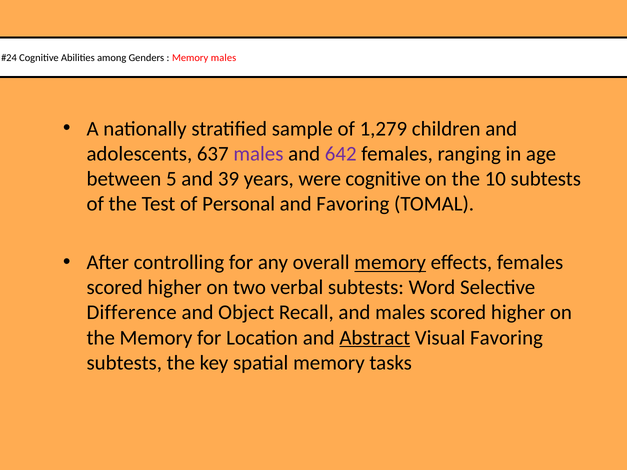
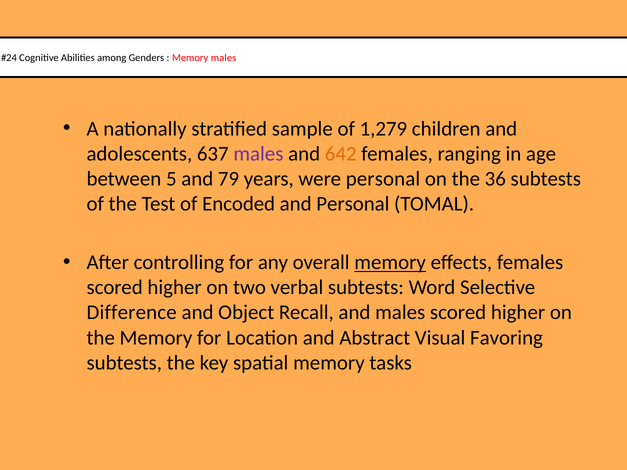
642 colour: purple -> orange (341, 154)
39: 39 -> 79 (229, 179)
were cognitive: cognitive -> personal (383, 179)
10: 10 -> 36 (495, 179)
Personal: Personal -> Encoded (239, 204)
and Favoring: Favoring -> Personal (353, 204)
Abstract underline: present -> none (375, 338)
